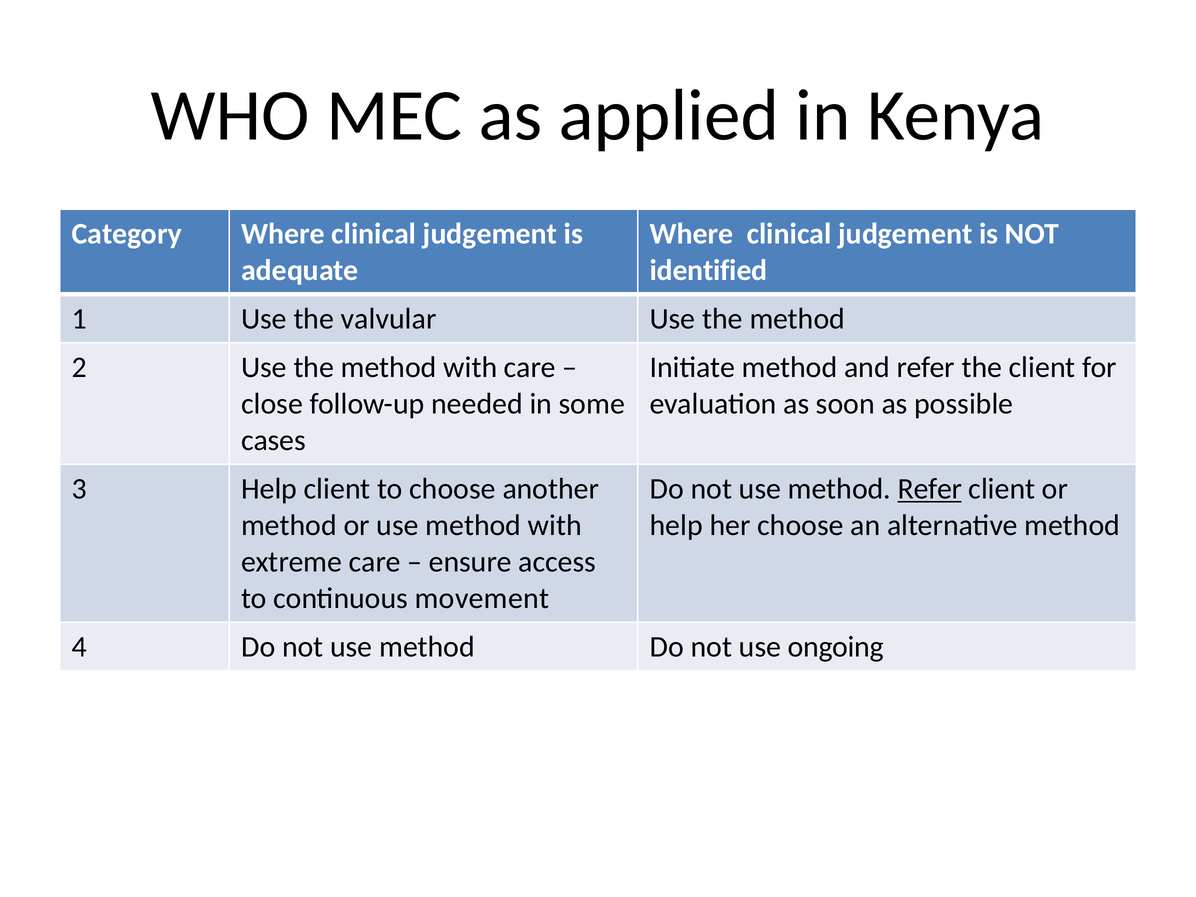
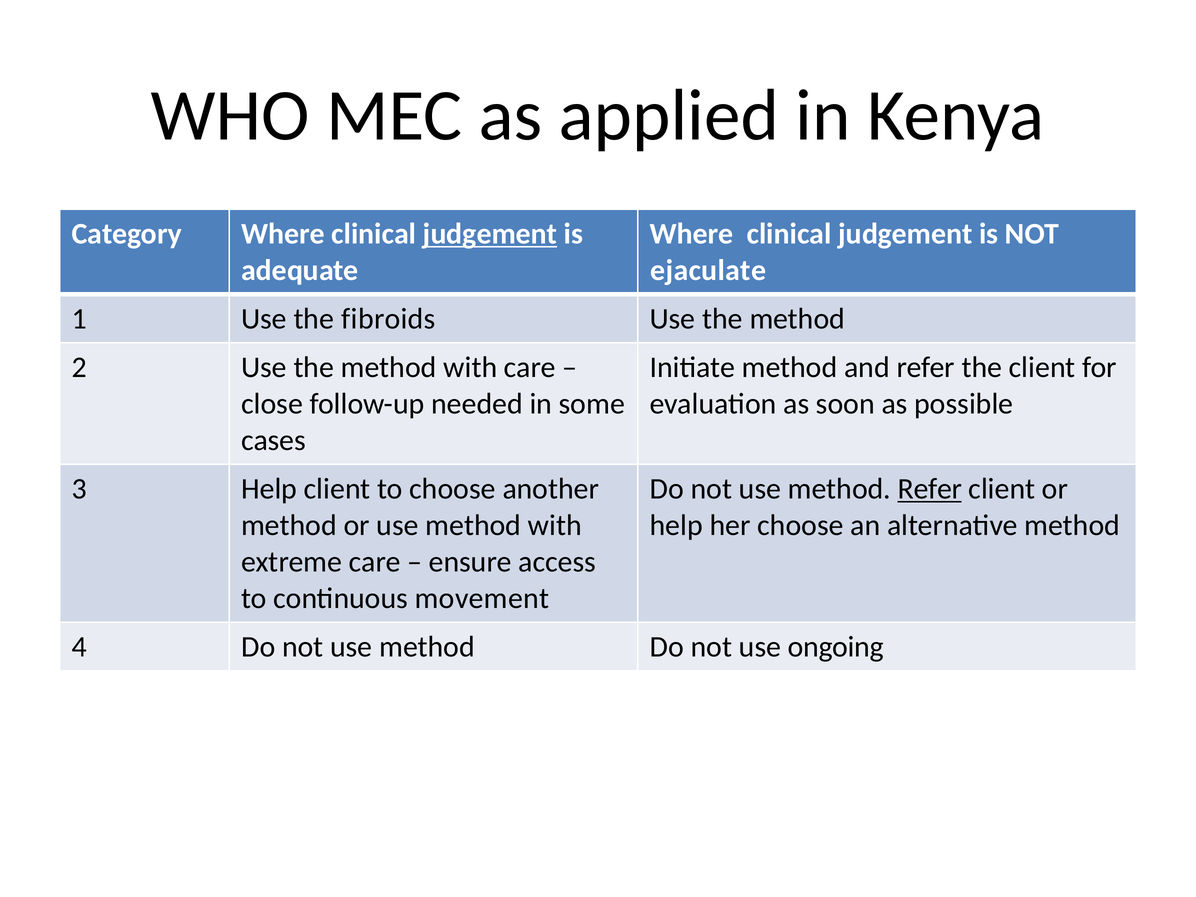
judgement underline: none -> present (490, 234)
identified: identified -> ejaculate (708, 270)
valvular: valvular -> fibroids (389, 319)
